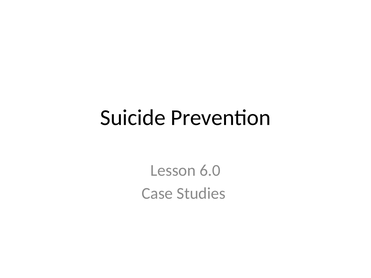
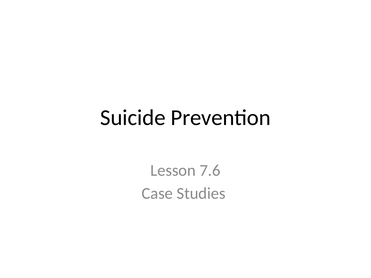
6.0: 6.0 -> 7.6 (210, 171)
